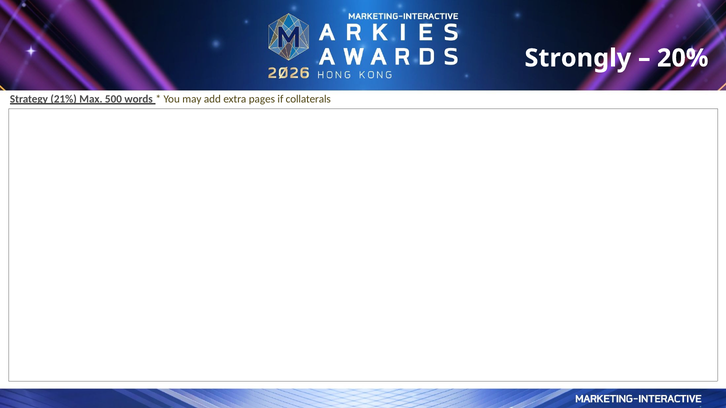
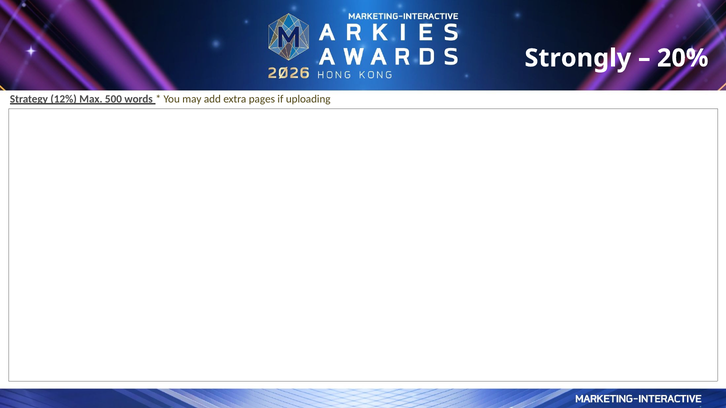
21%: 21% -> 12% (64, 99)
collaterals: collaterals -> uploading (308, 99)
